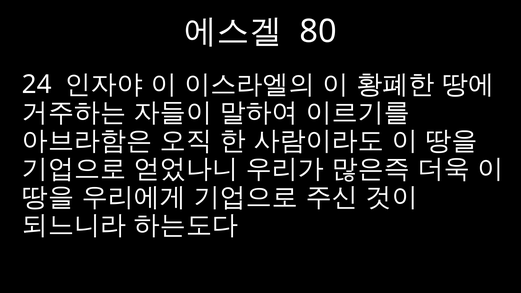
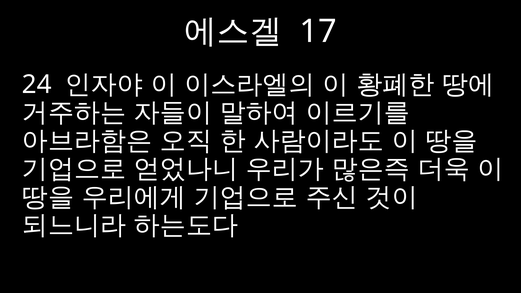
80: 80 -> 17 (318, 31)
